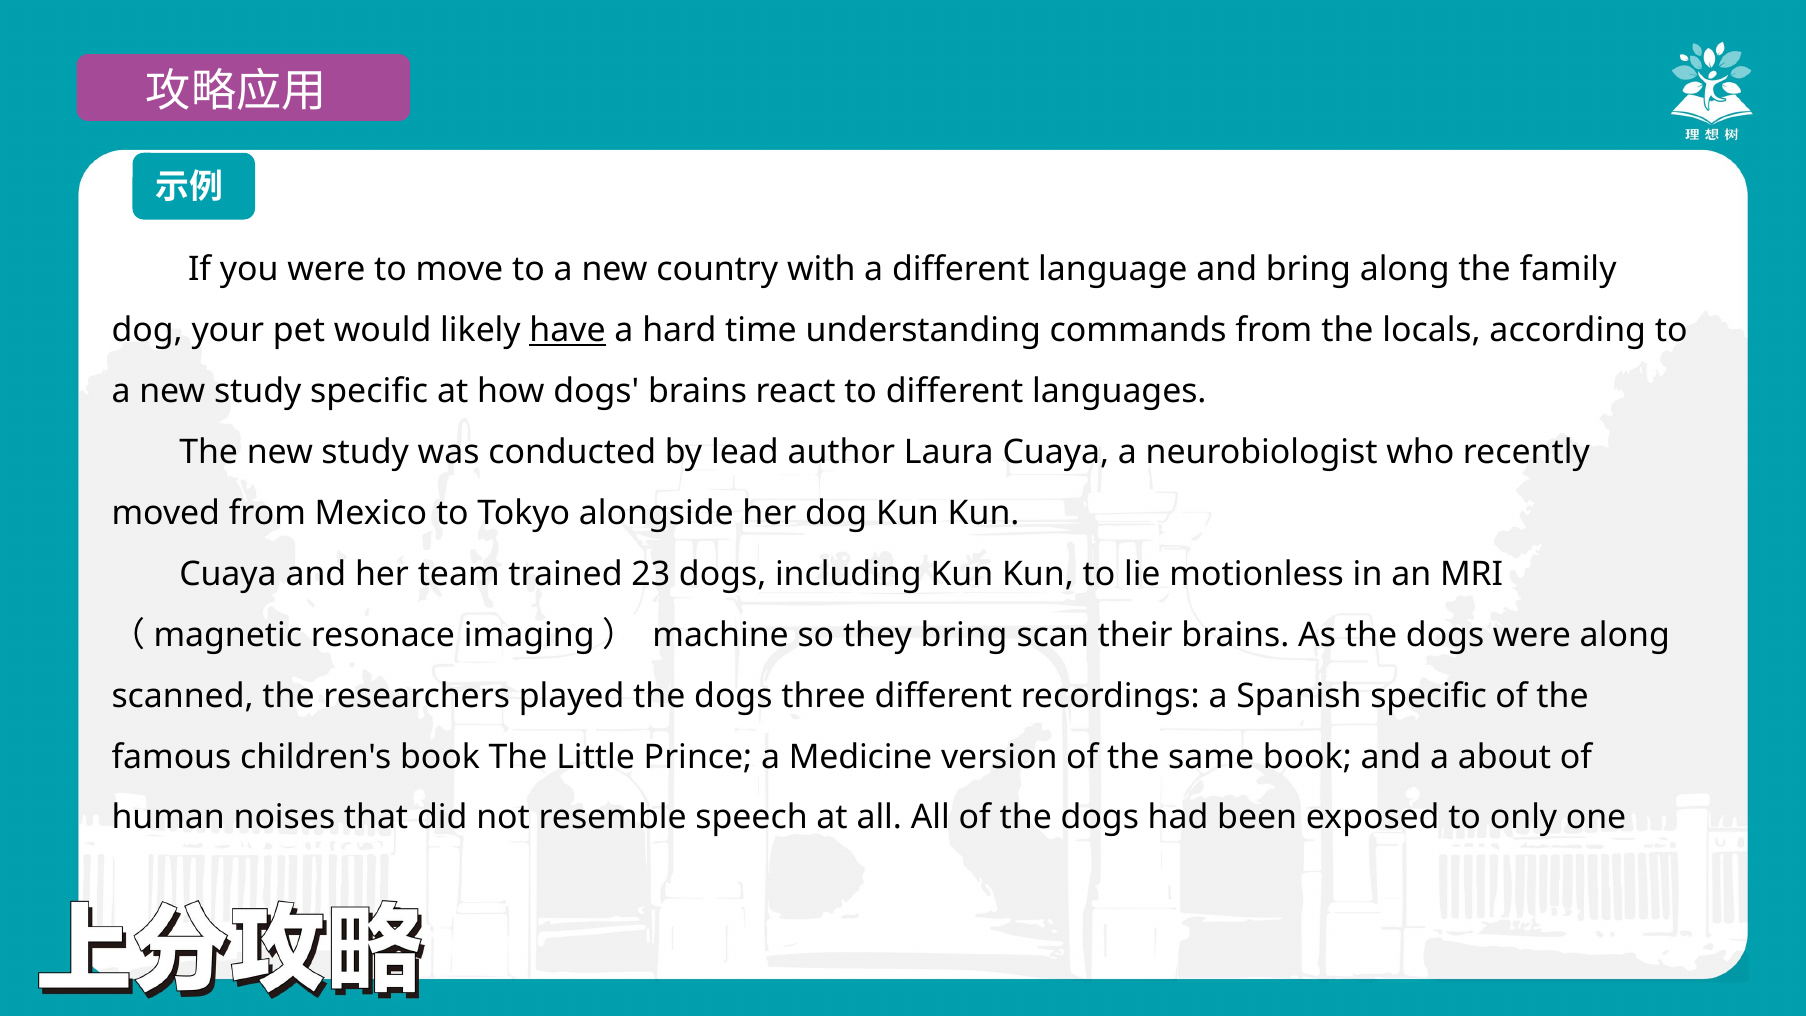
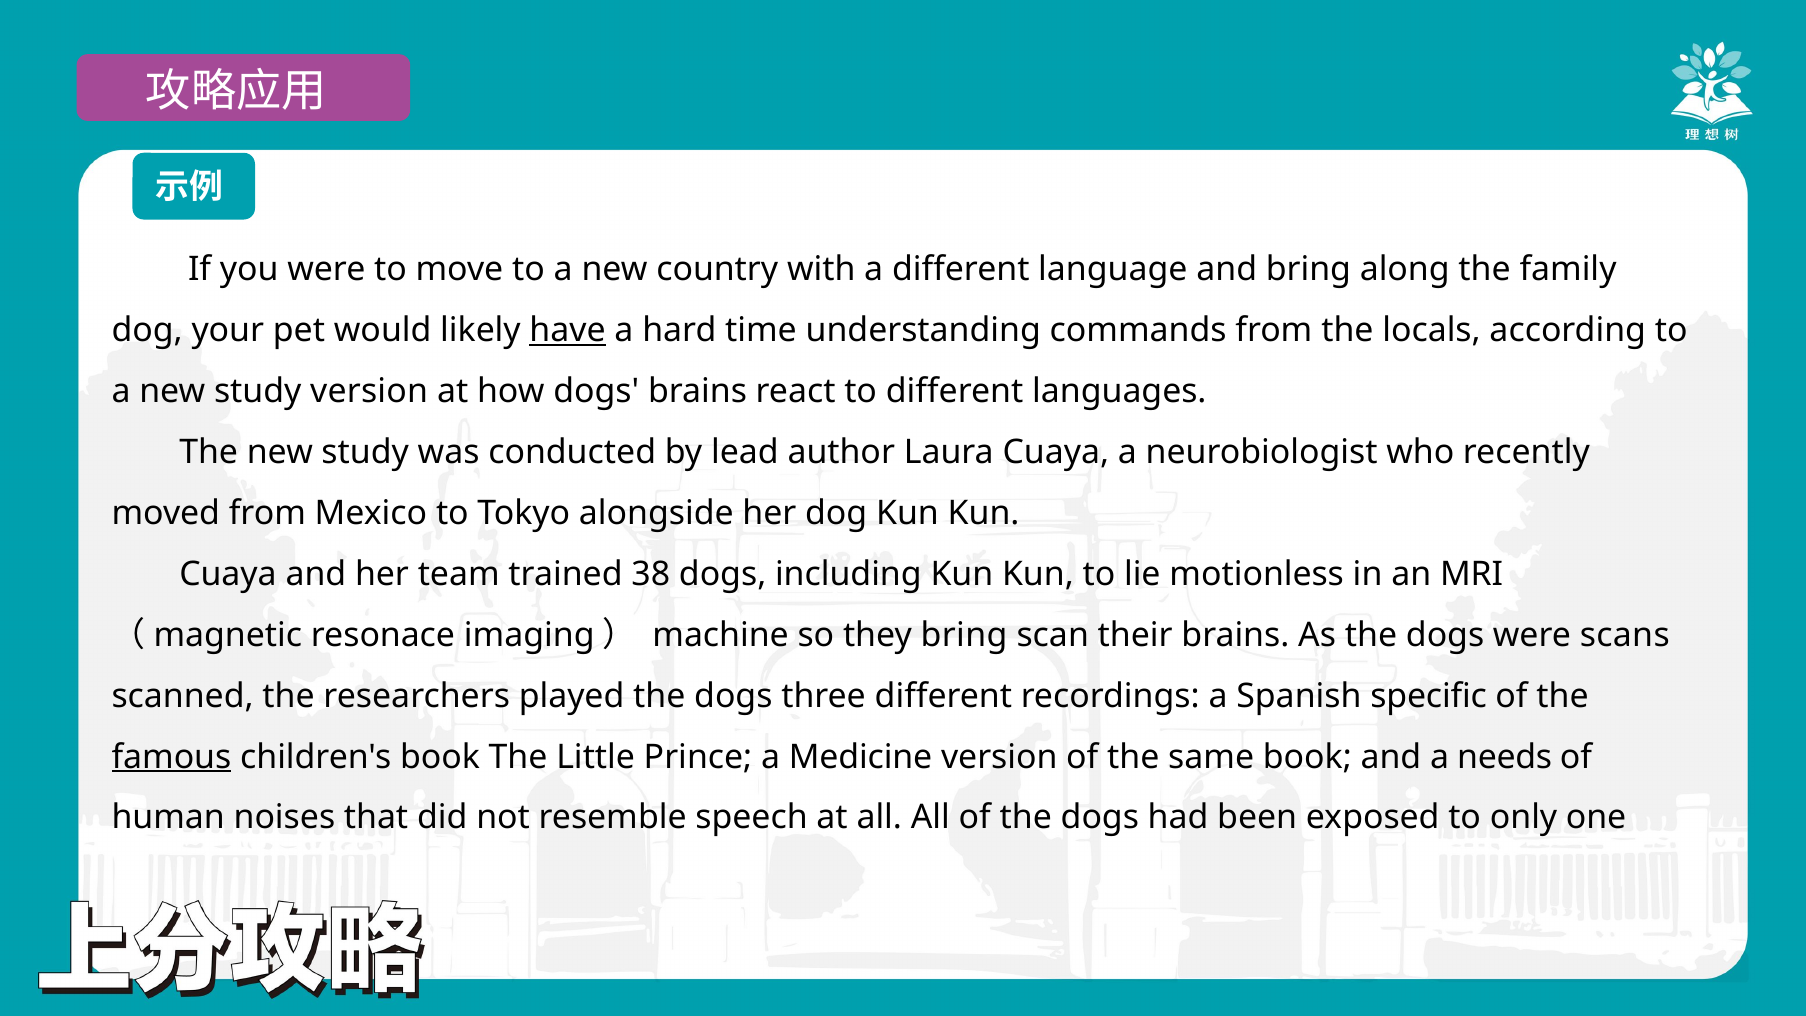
study specific: specific -> version (369, 391)
23: 23 -> 38 (651, 574)
were along: along -> scans (1625, 635)
famous underline: none -> present (171, 757)
about: about -> needs (1505, 757)
